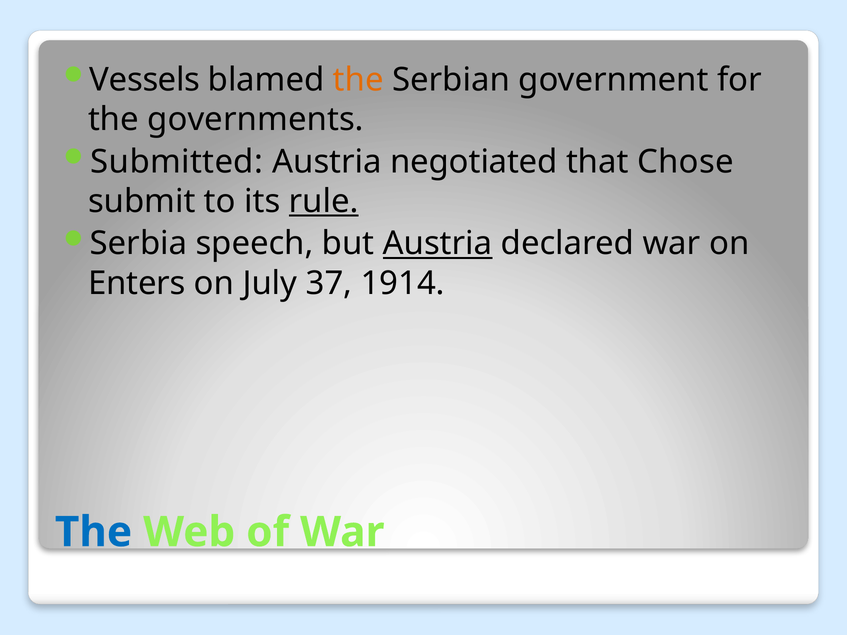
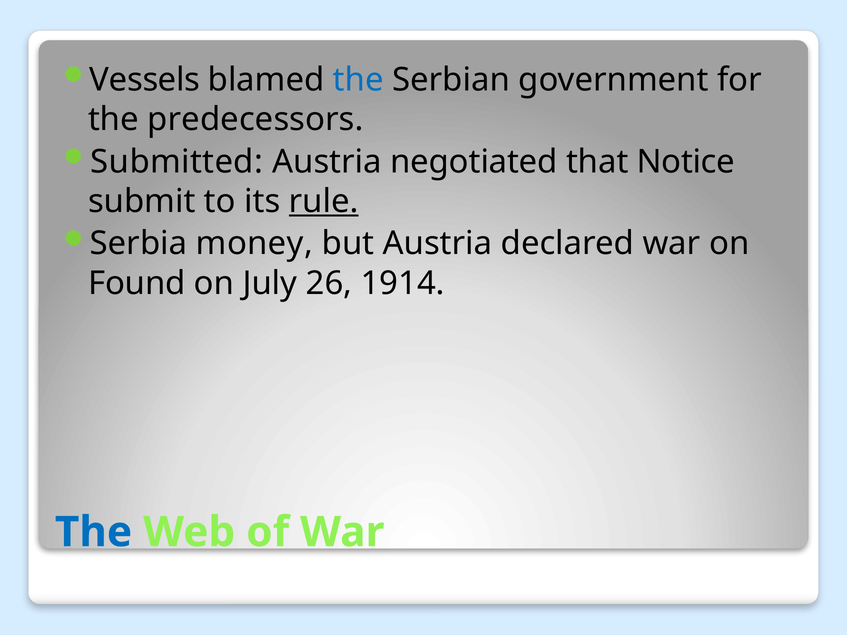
the colour: orange -> blue (358, 80)
governments: governments -> predecessors (256, 119)
Chose: Chose -> Notice (686, 162)
speech: speech -> money (254, 244)
Austria underline: present -> none (438, 244)
Enters: Enters -> Found (137, 283)
37: 37 -> 26 (329, 283)
